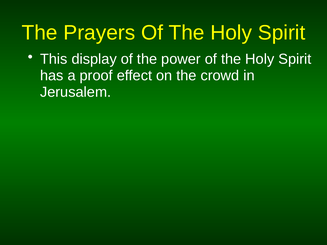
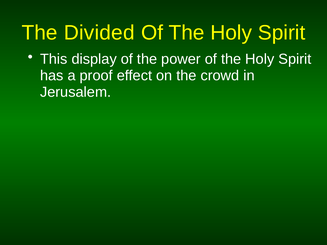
Prayers: Prayers -> Divided (99, 33)
